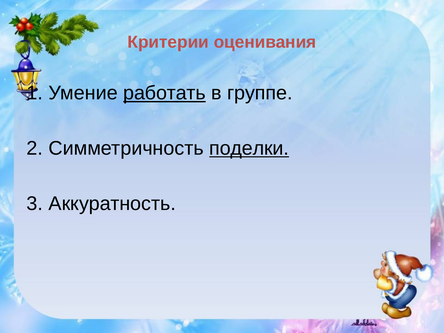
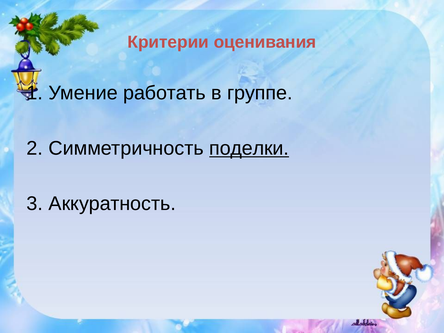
работать underline: present -> none (164, 93)
